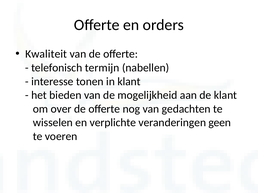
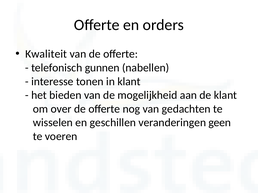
termijn: termijn -> gunnen (102, 68)
verplichte: verplichte -> geschillen (113, 123)
